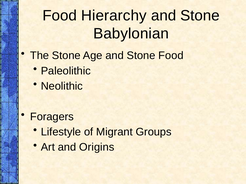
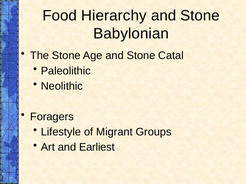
Stone Food: Food -> Catal (171, 56)
Origins: Origins -> Earliest (97, 148)
